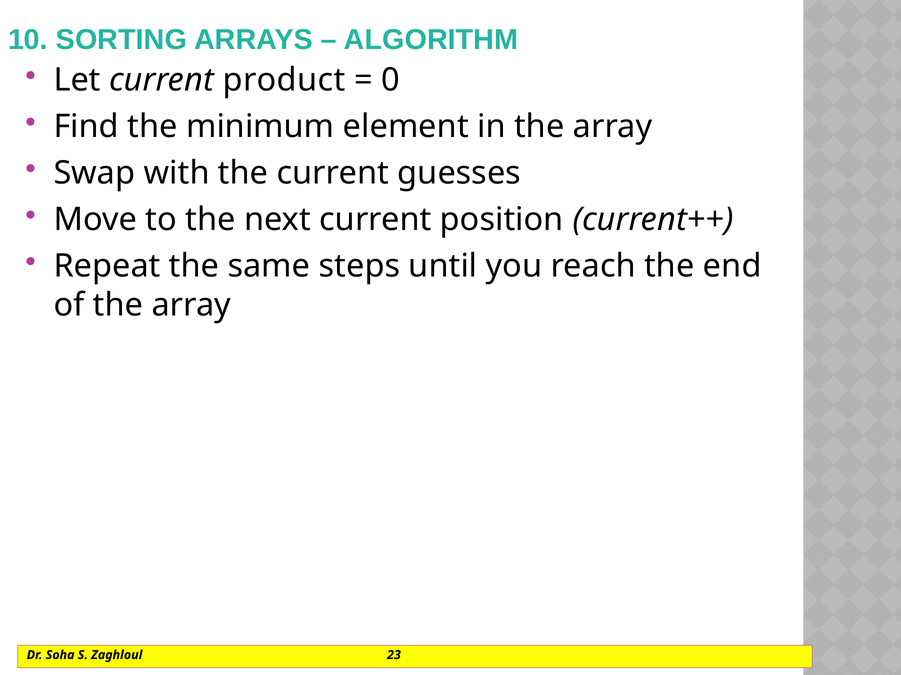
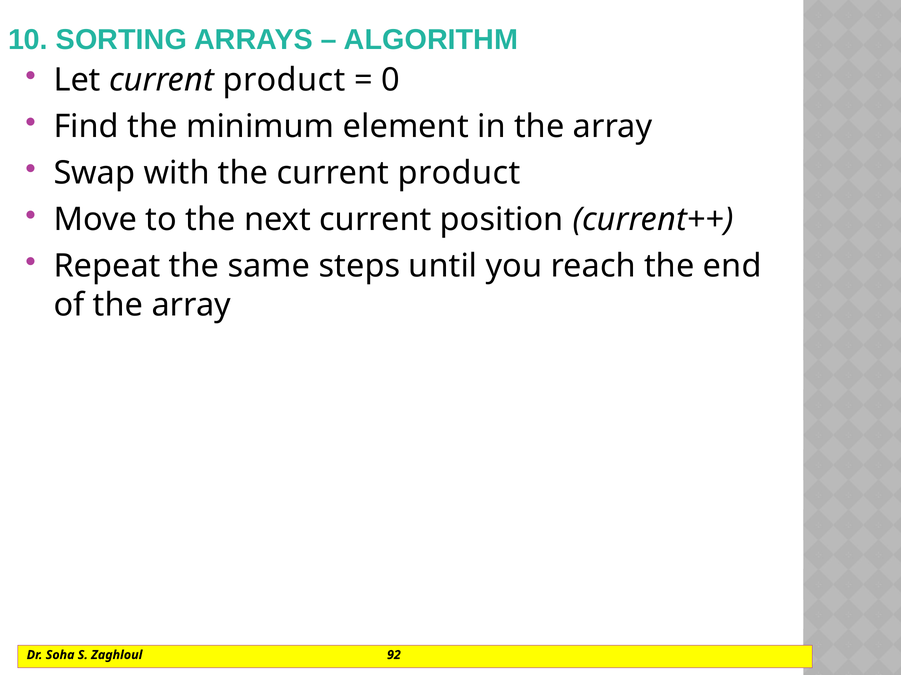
the current guesses: guesses -> product (459, 173)
23: 23 -> 92 (394, 656)
